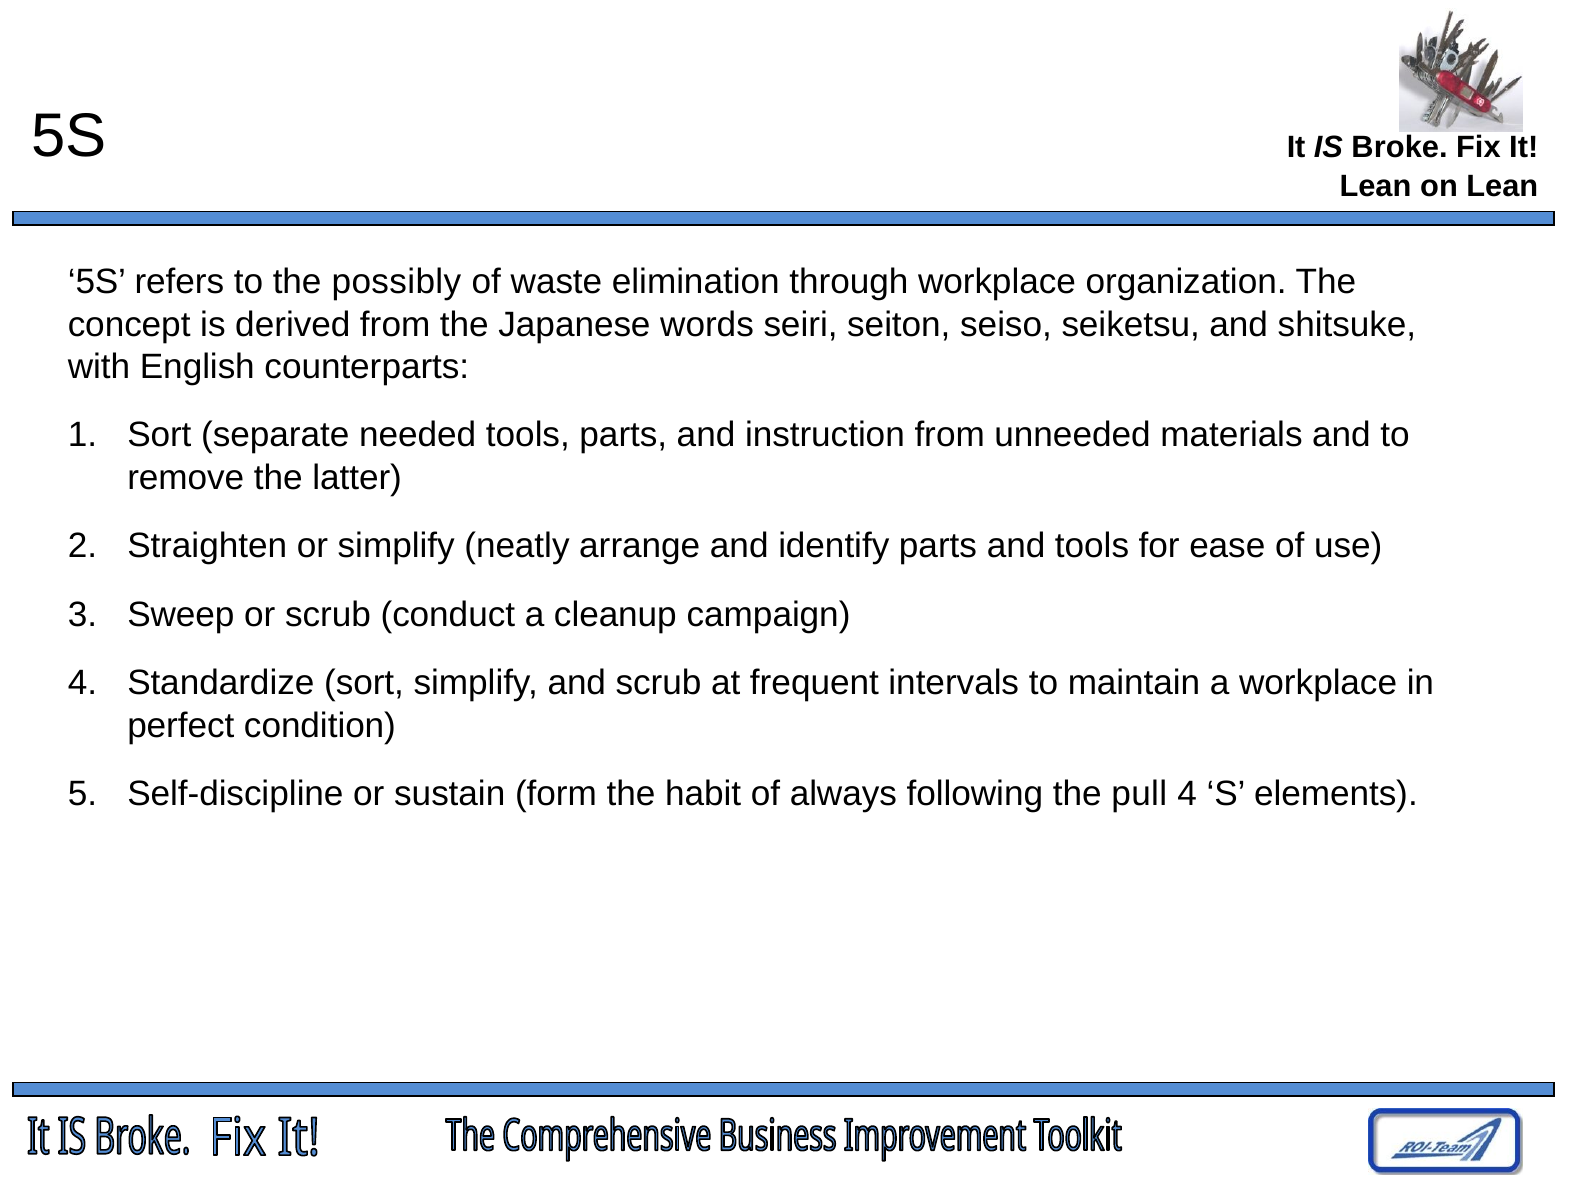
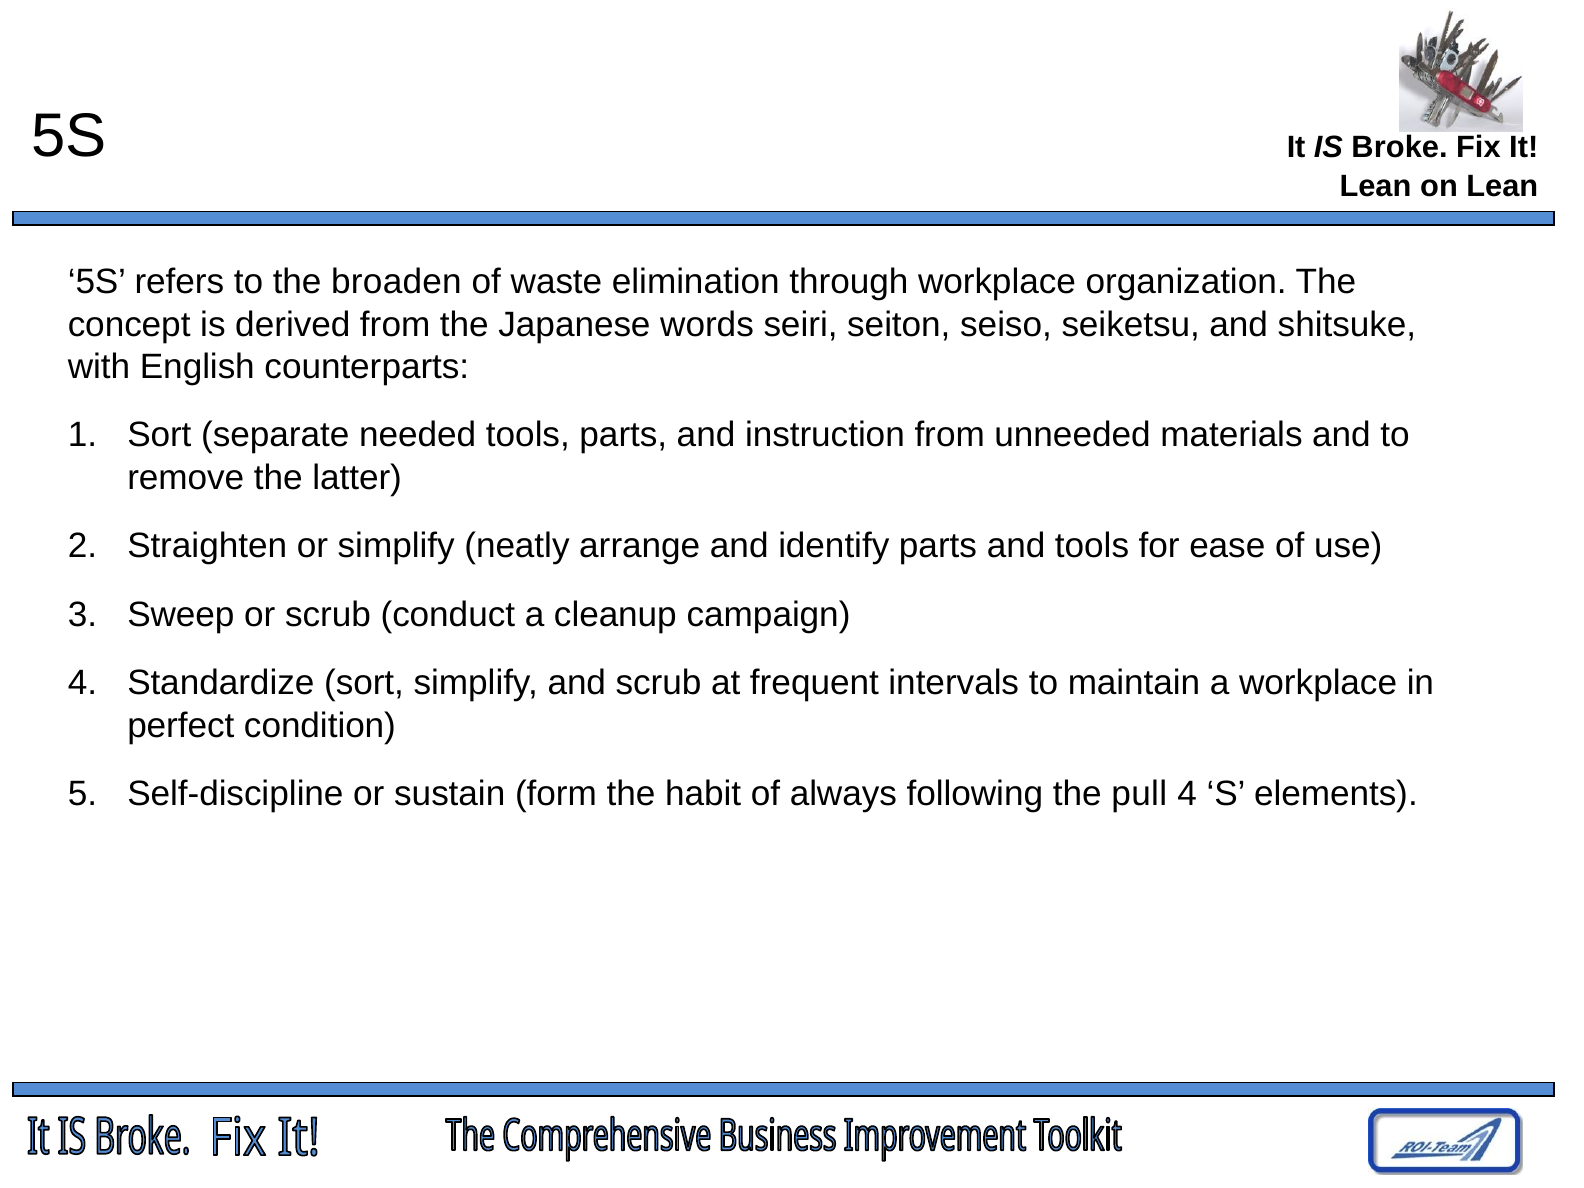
possibly: possibly -> broaden (396, 282)
